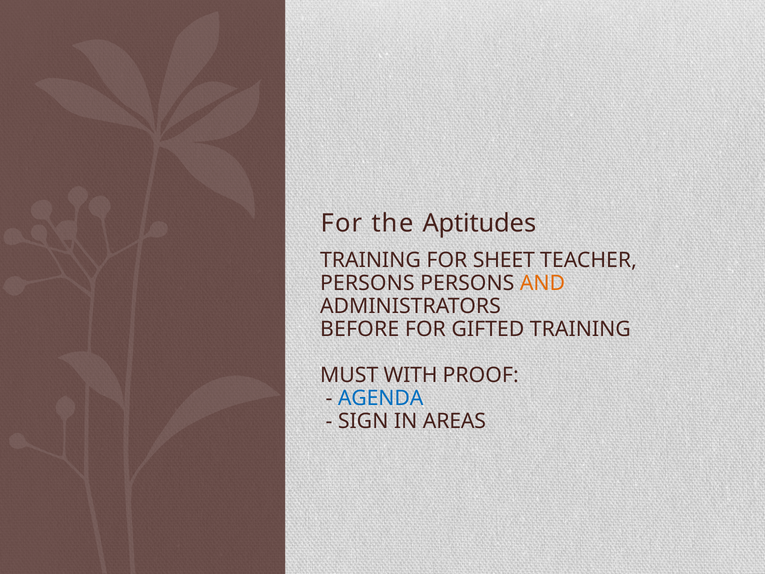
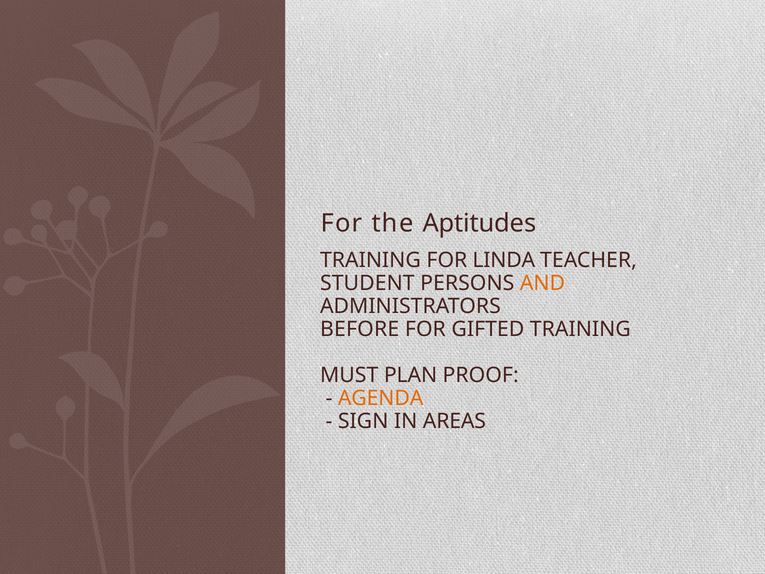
SHEET: SHEET -> LINDA (504, 260)
PERSONS: PERSONS -> STUDENT (367, 283)
WITH: WITH -> PLAN (411, 375)
AGENDA colour: blue -> orange (381, 398)
